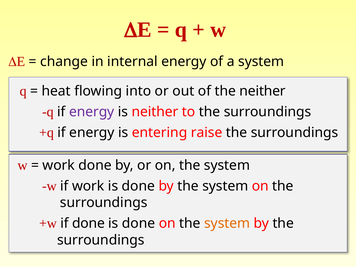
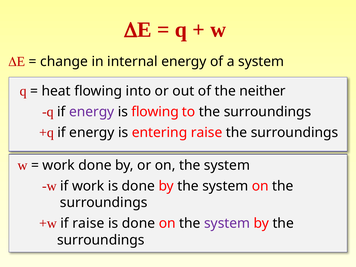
is neither: neither -> flowing (155, 112)
if done: done -> raise (88, 223)
system colour: orange -> purple (227, 223)
